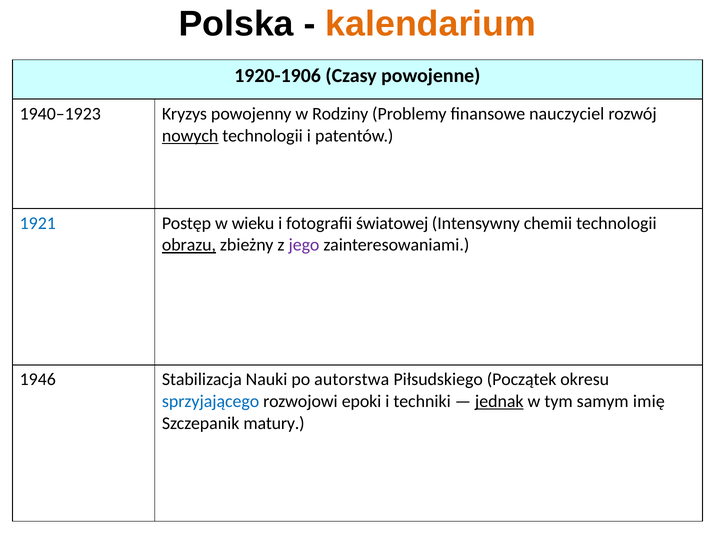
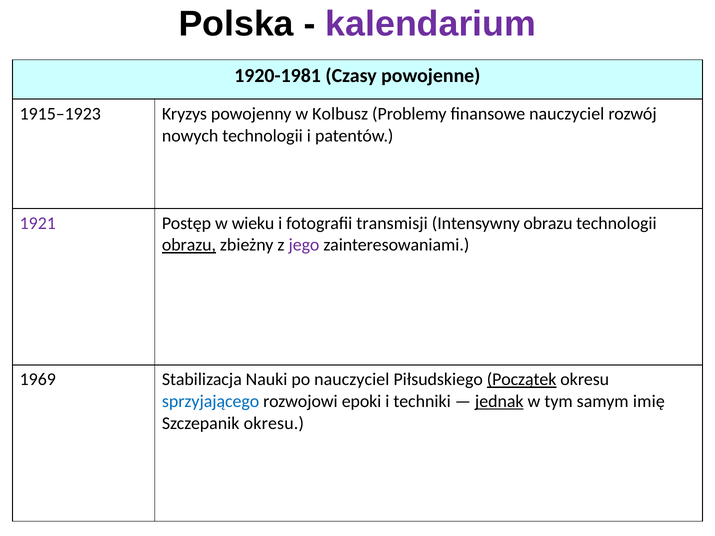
kalendarium colour: orange -> purple (431, 24)
1920-1906: 1920-1906 -> 1920-1981 (278, 76)
1940–1923: 1940–1923 -> 1915–1923 (60, 114)
Rodziny: Rodziny -> Kolbusz (340, 114)
nowych underline: present -> none (190, 136)
1921 colour: blue -> purple (38, 223)
światowej: światowej -> transmisji (392, 223)
Intensywny chemii: chemii -> obrazu (548, 223)
1946: 1946 -> 1969 (38, 380)
po autorstwa: autorstwa -> nauczyciel (352, 380)
Początek underline: none -> present (522, 380)
Szczepanik matury: matury -> okresu (274, 423)
